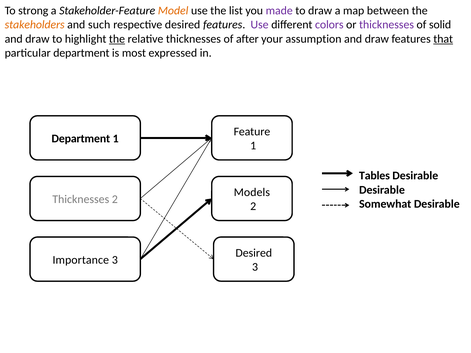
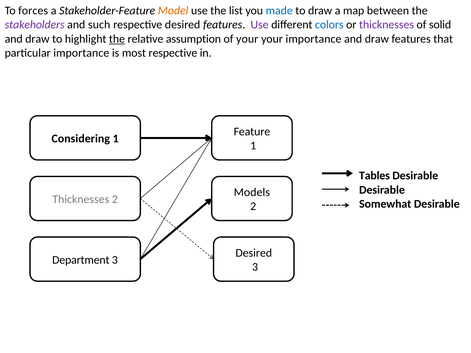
strong: strong -> forces (33, 11)
made colour: purple -> blue (279, 11)
stakeholders colour: orange -> purple (35, 25)
colors colour: purple -> blue (329, 25)
relative thicknesses: thicknesses -> assumption (193, 39)
of after: after -> your (247, 39)
your assumption: assumption -> importance (314, 39)
that underline: present -> none (443, 39)
particular department: department -> importance (81, 53)
most expressed: expressed -> respective (173, 53)
Department: Department -> Considering (81, 139)
Importance: Importance -> Department (81, 260)
